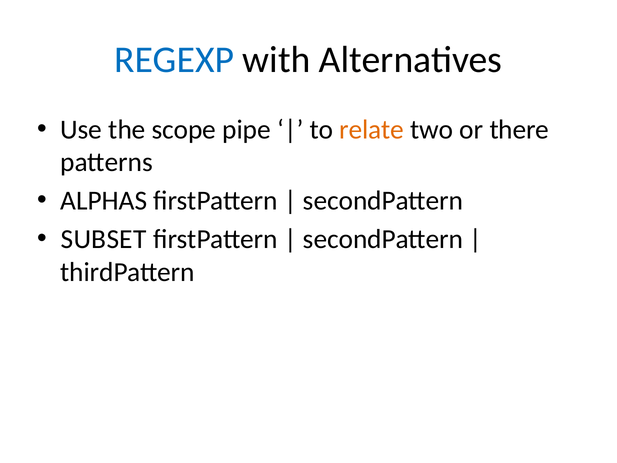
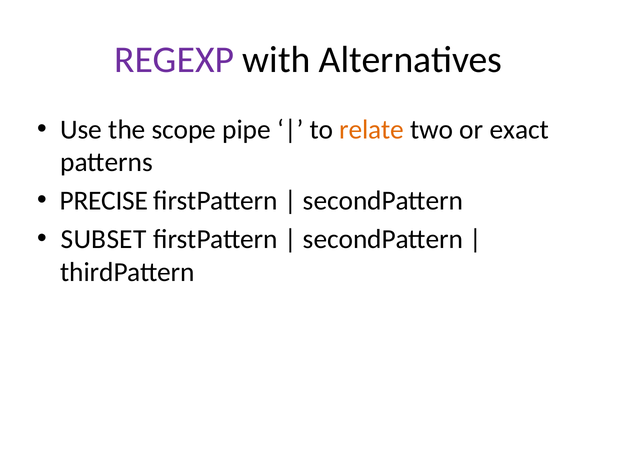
REGEXP colour: blue -> purple (174, 60)
there: there -> exact (519, 129)
ALPHAS: ALPHAS -> PRECISE (104, 201)
